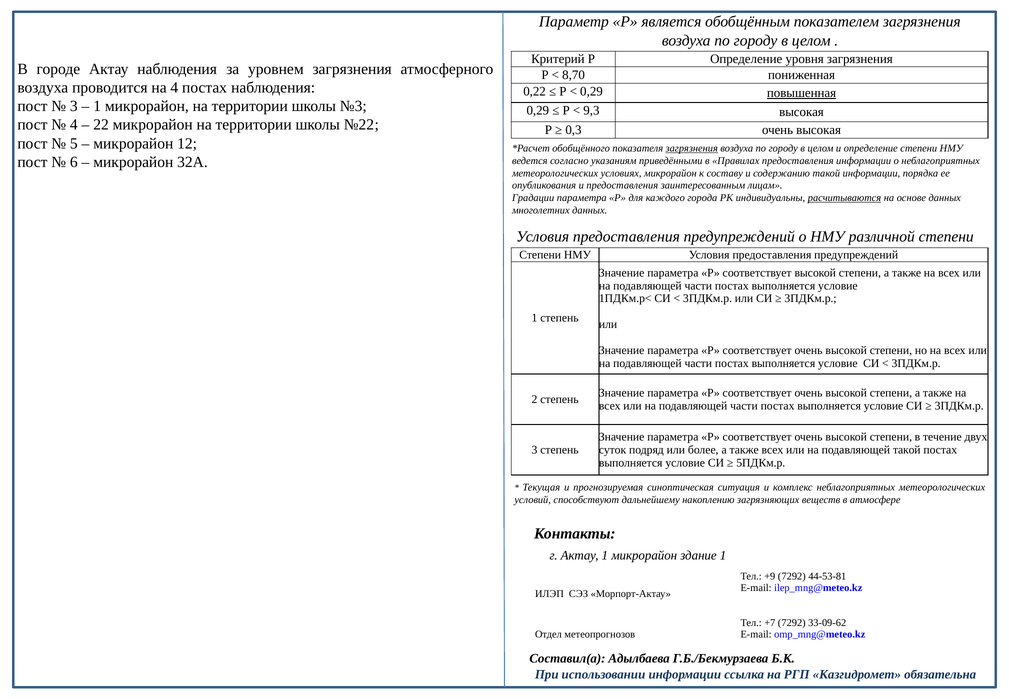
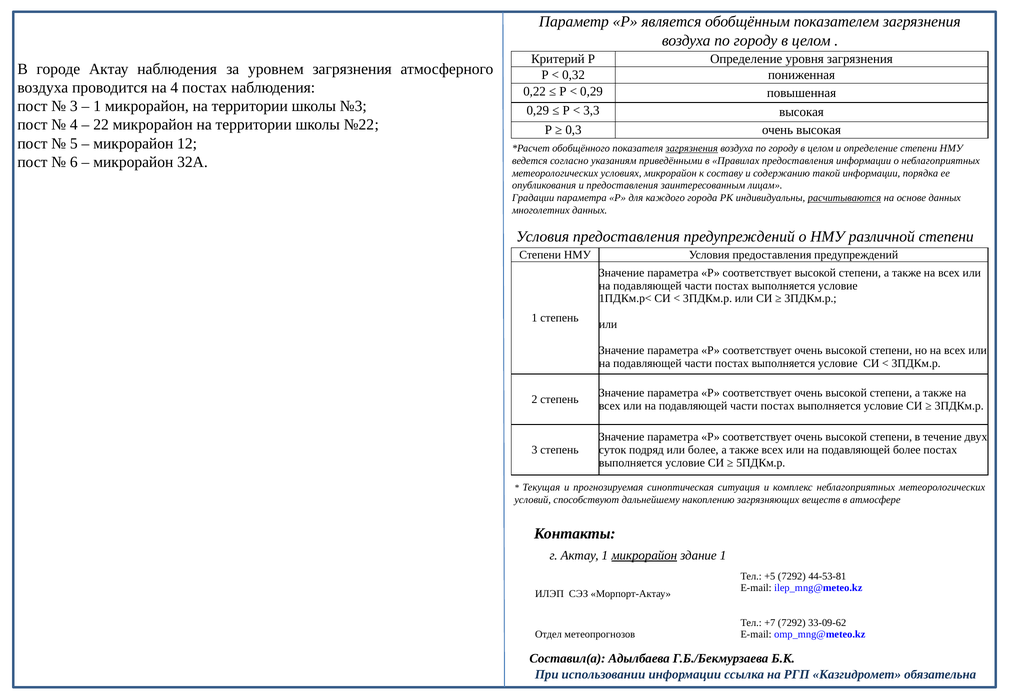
8,70: 8,70 -> 0,32 (574, 75)
повышенная underline: present -> none (802, 93)
9,3: 9,3 -> 3,3 (591, 111)
подавляющей такой: такой -> более (907, 450)
микрорайон underline: none -> present (644, 555)
+9: +9 -> +5 (770, 576)
